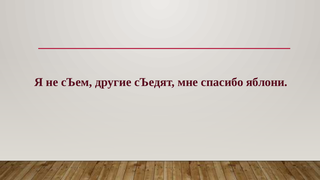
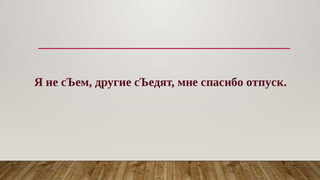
яблони: яблони -> отпуск (267, 82)
